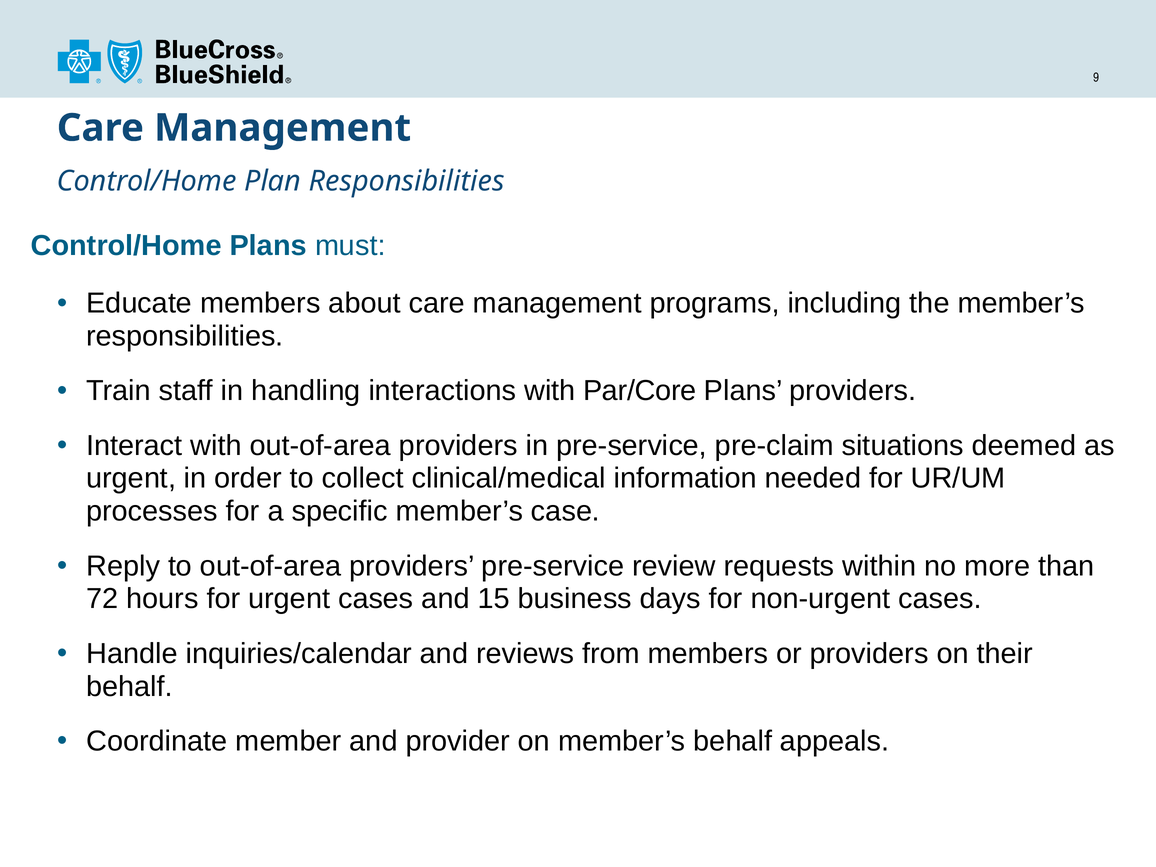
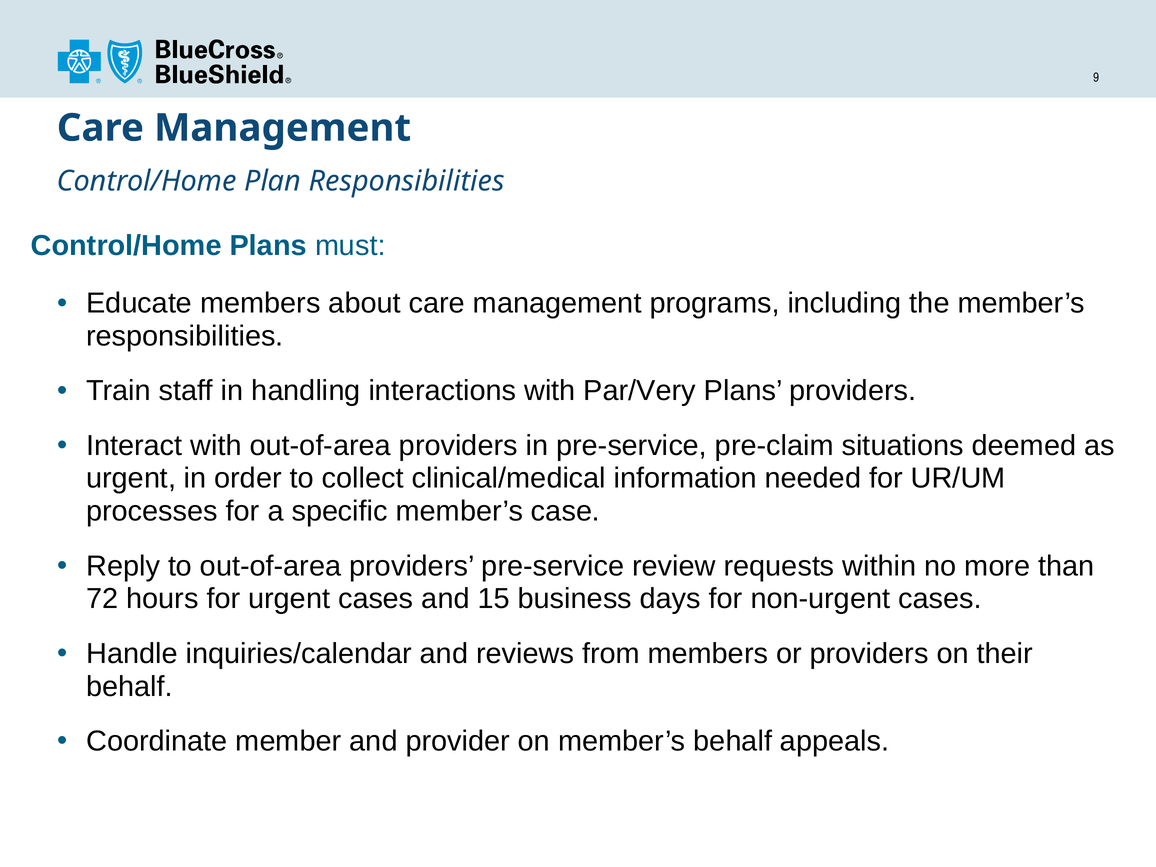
Par/Core: Par/Core -> Par/Very (640, 391)
